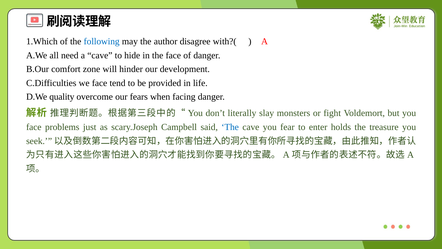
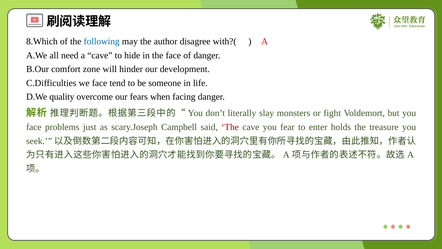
1.Which: 1.Which -> 8.Which (42, 41)
provided: provided -> someone (165, 83)
The colour: blue -> red (230, 127)
